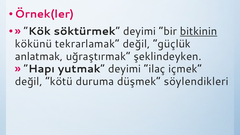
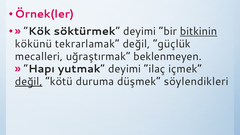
anlatmak: anlatmak -> mecalleri (39, 56)
şeklindeyken: şeklindeyken -> beklenmeyen (168, 56)
değil underline: none -> present (29, 82)
